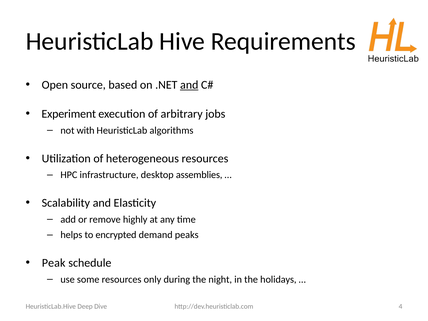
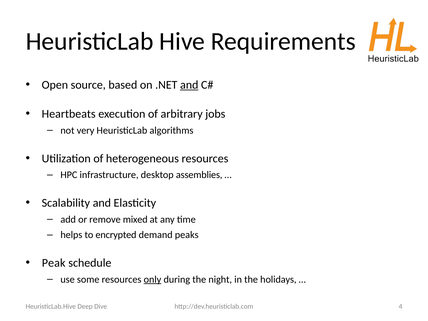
Experiment: Experiment -> Heartbeats (69, 114)
with: with -> very (86, 130)
highly: highly -> mixed (135, 219)
only underline: none -> present (152, 279)
